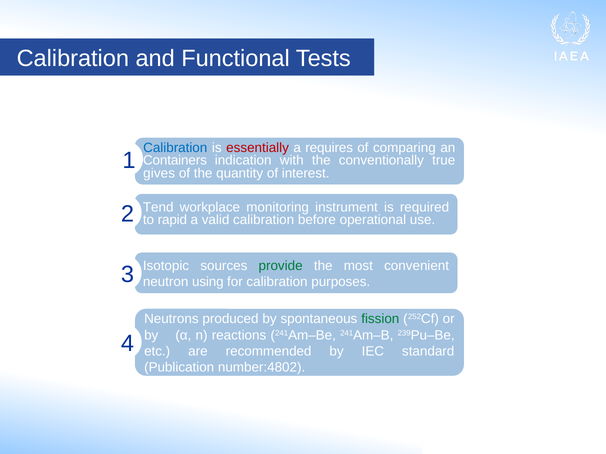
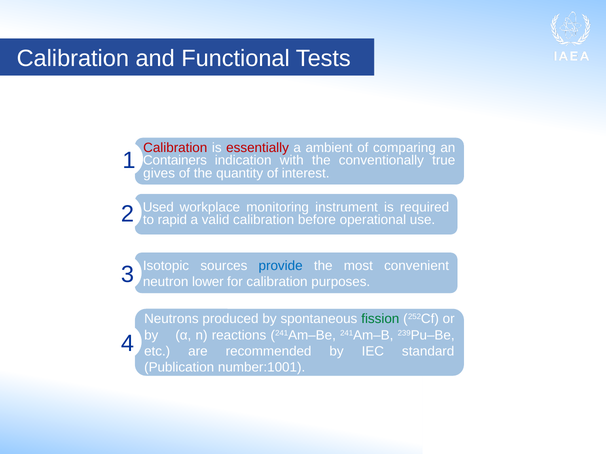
Calibration colour: blue -> red (175, 148)
requires: requires -> ambient (329, 148)
Tend: Tend -> Used (158, 207)
provide colour: green -> blue (281, 266)
using: using -> lower (208, 282)
number:4802: number:4802 -> number:1001 (262, 368)
